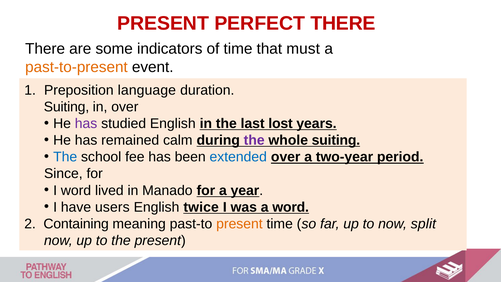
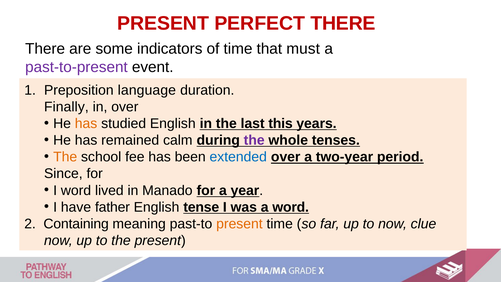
past-to-present colour: orange -> purple (76, 67)
Suiting: Suiting -> Finally (66, 107)
has colour: purple -> orange (86, 123)
lost: lost -> this (281, 123)
whole suiting: suiting -> tenses (336, 140)
The colour: blue -> orange (65, 157)
users: users -> father (112, 207)
twice: twice -> tense (201, 207)
split: split -> clue (424, 224)
